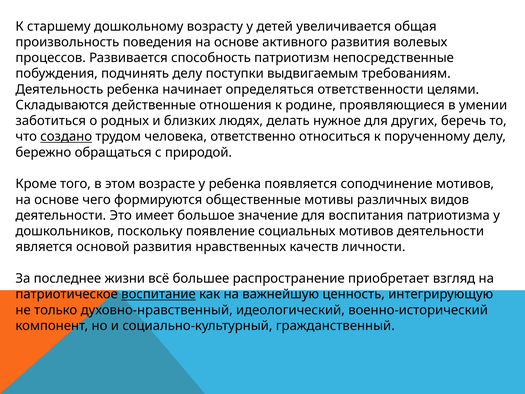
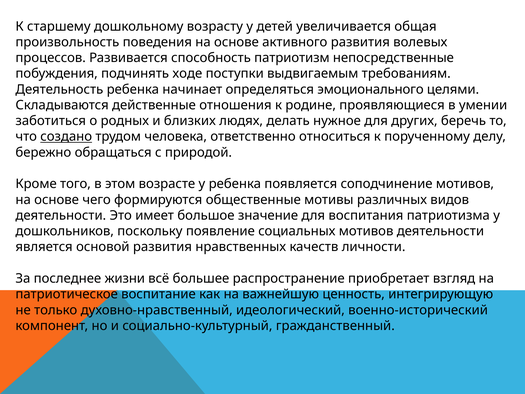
подчинять делу: делу -> ходе (187, 74)
ответственности: ответственности -> эмоционального (371, 89)
воспитание underline: present -> none (158, 294)
